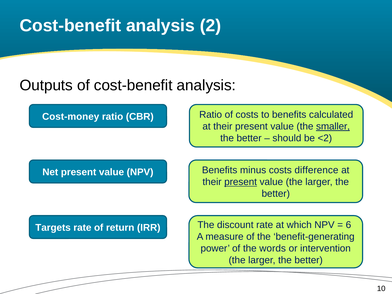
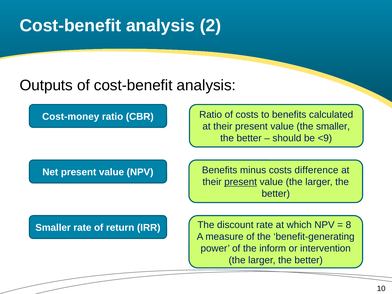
smaller underline: present -> none (333, 126)
<2: <2 -> <9 (325, 138)
6: 6 -> 8 (348, 225)
Targets: Targets -> Smaller (53, 228)
words: words -> inform (273, 248)
